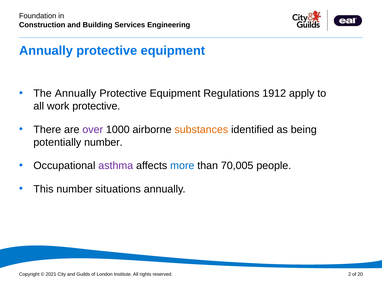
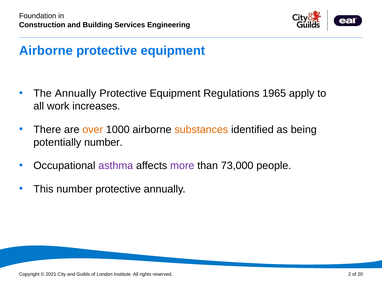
Annually: Annually -> Airborne (46, 51)
1912: 1912 -> 1965 (274, 93)
work protective: protective -> increases (96, 106)
over colour: purple -> orange (93, 129)
more colour: blue -> purple (182, 165)
70,005: 70,005 -> 73,000 (237, 165)
number situations: situations -> protective (118, 189)
